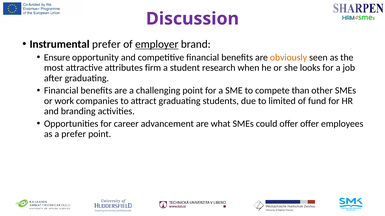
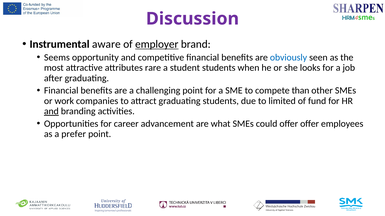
Instrumental prefer: prefer -> aware (106, 44)
Ensure: Ensure -> Seems (57, 58)
obviously colour: orange -> blue (289, 58)
firm: firm -> rare (153, 68)
student research: research -> students (219, 68)
and underline: none -> present (51, 112)
